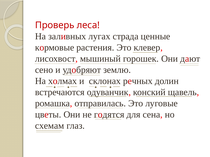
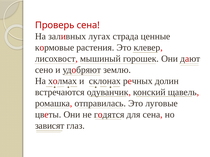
Проверь леса: леса -> сена (88, 25)
схемам: схемам -> зависят (50, 126)
